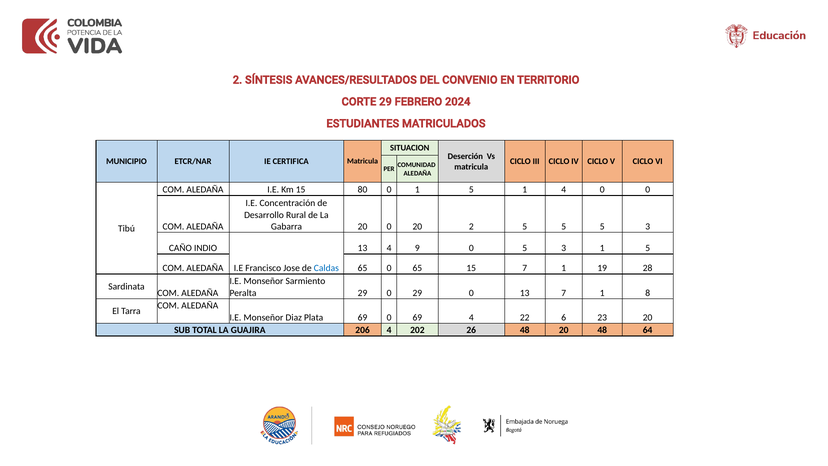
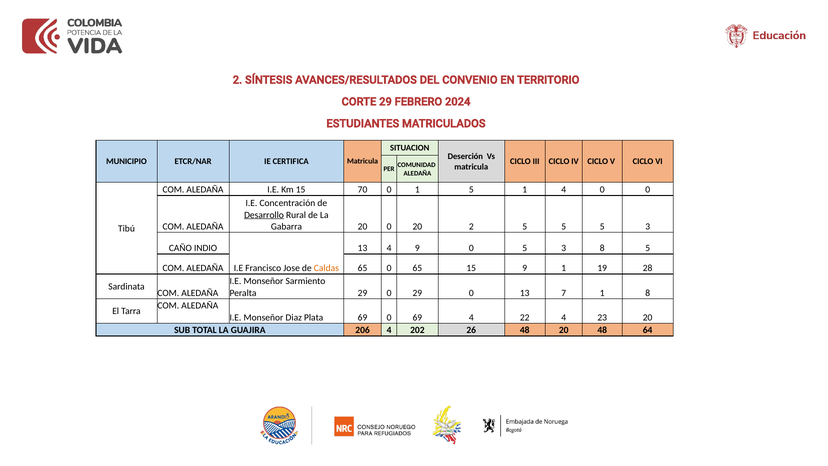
80: 80 -> 70 (363, 190)
Desarrollo underline: none -> present (264, 215)
3 1: 1 -> 8 (602, 248)
Caldas colour: blue -> orange (326, 268)
15 7: 7 -> 9 (525, 268)
22 6: 6 -> 4 (564, 317)
